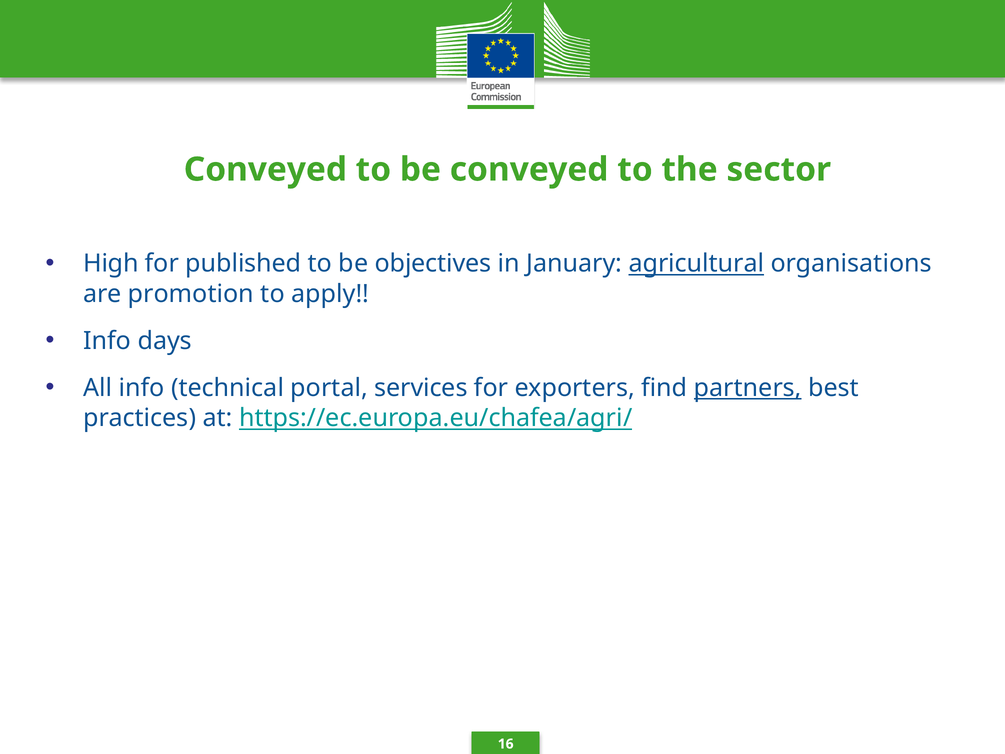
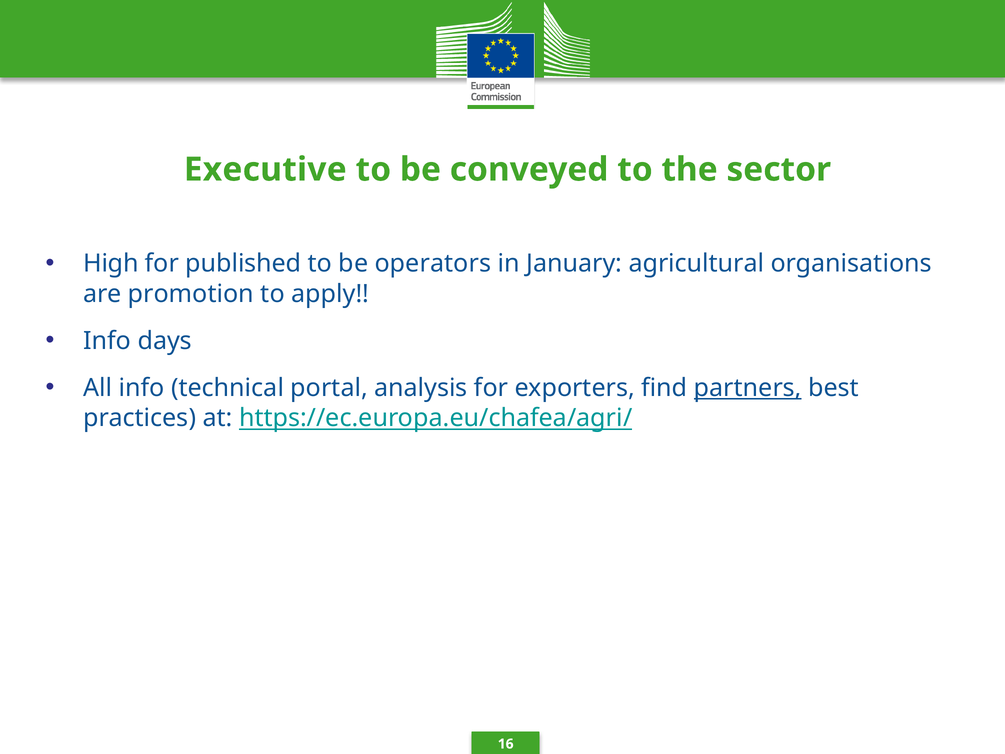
Conveyed: Conveyed -> Executive (265, 169)
objectives: objectives -> operators (433, 264)
agricultural underline: present -> none (696, 264)
services: services -> analysis (421, 388)
